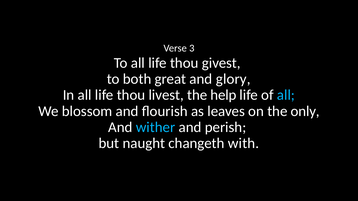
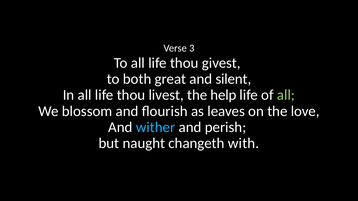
glory: glory -> silent (233, 79)
all colour: light blue -> light green (286, 95)
only: only -> love (305, 111)
